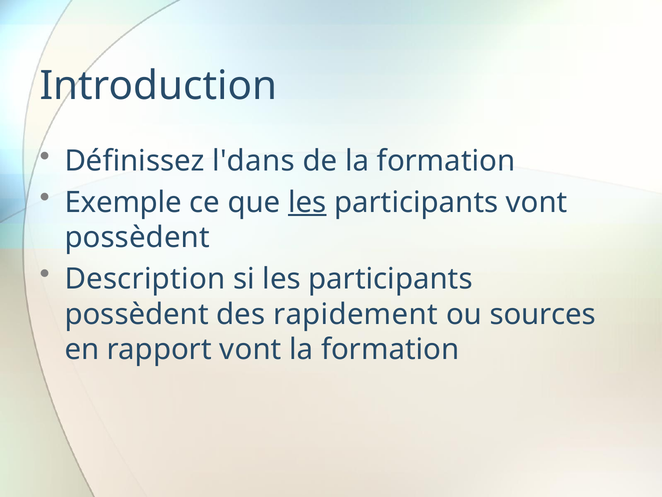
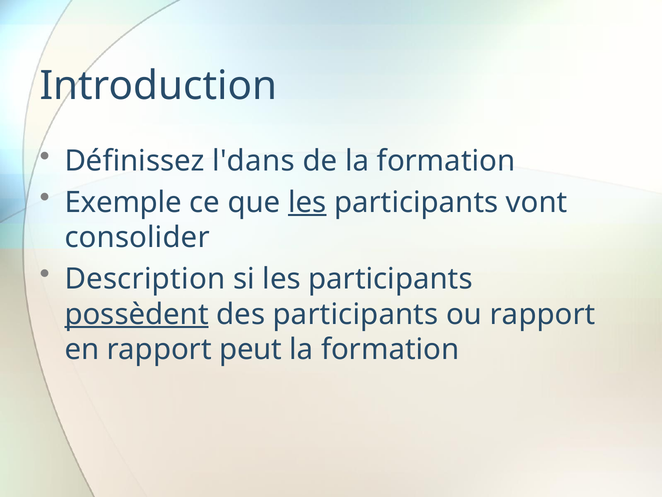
possèdent: possèdent -> consolider (137, 237)
possèdent underline: none -> present (137, 314)
des rapidement: rapidement -> participants (356, 314)
ou sources: sources -> rapport (543, 314)
rapport vont: vont -> peut (251, 349)
